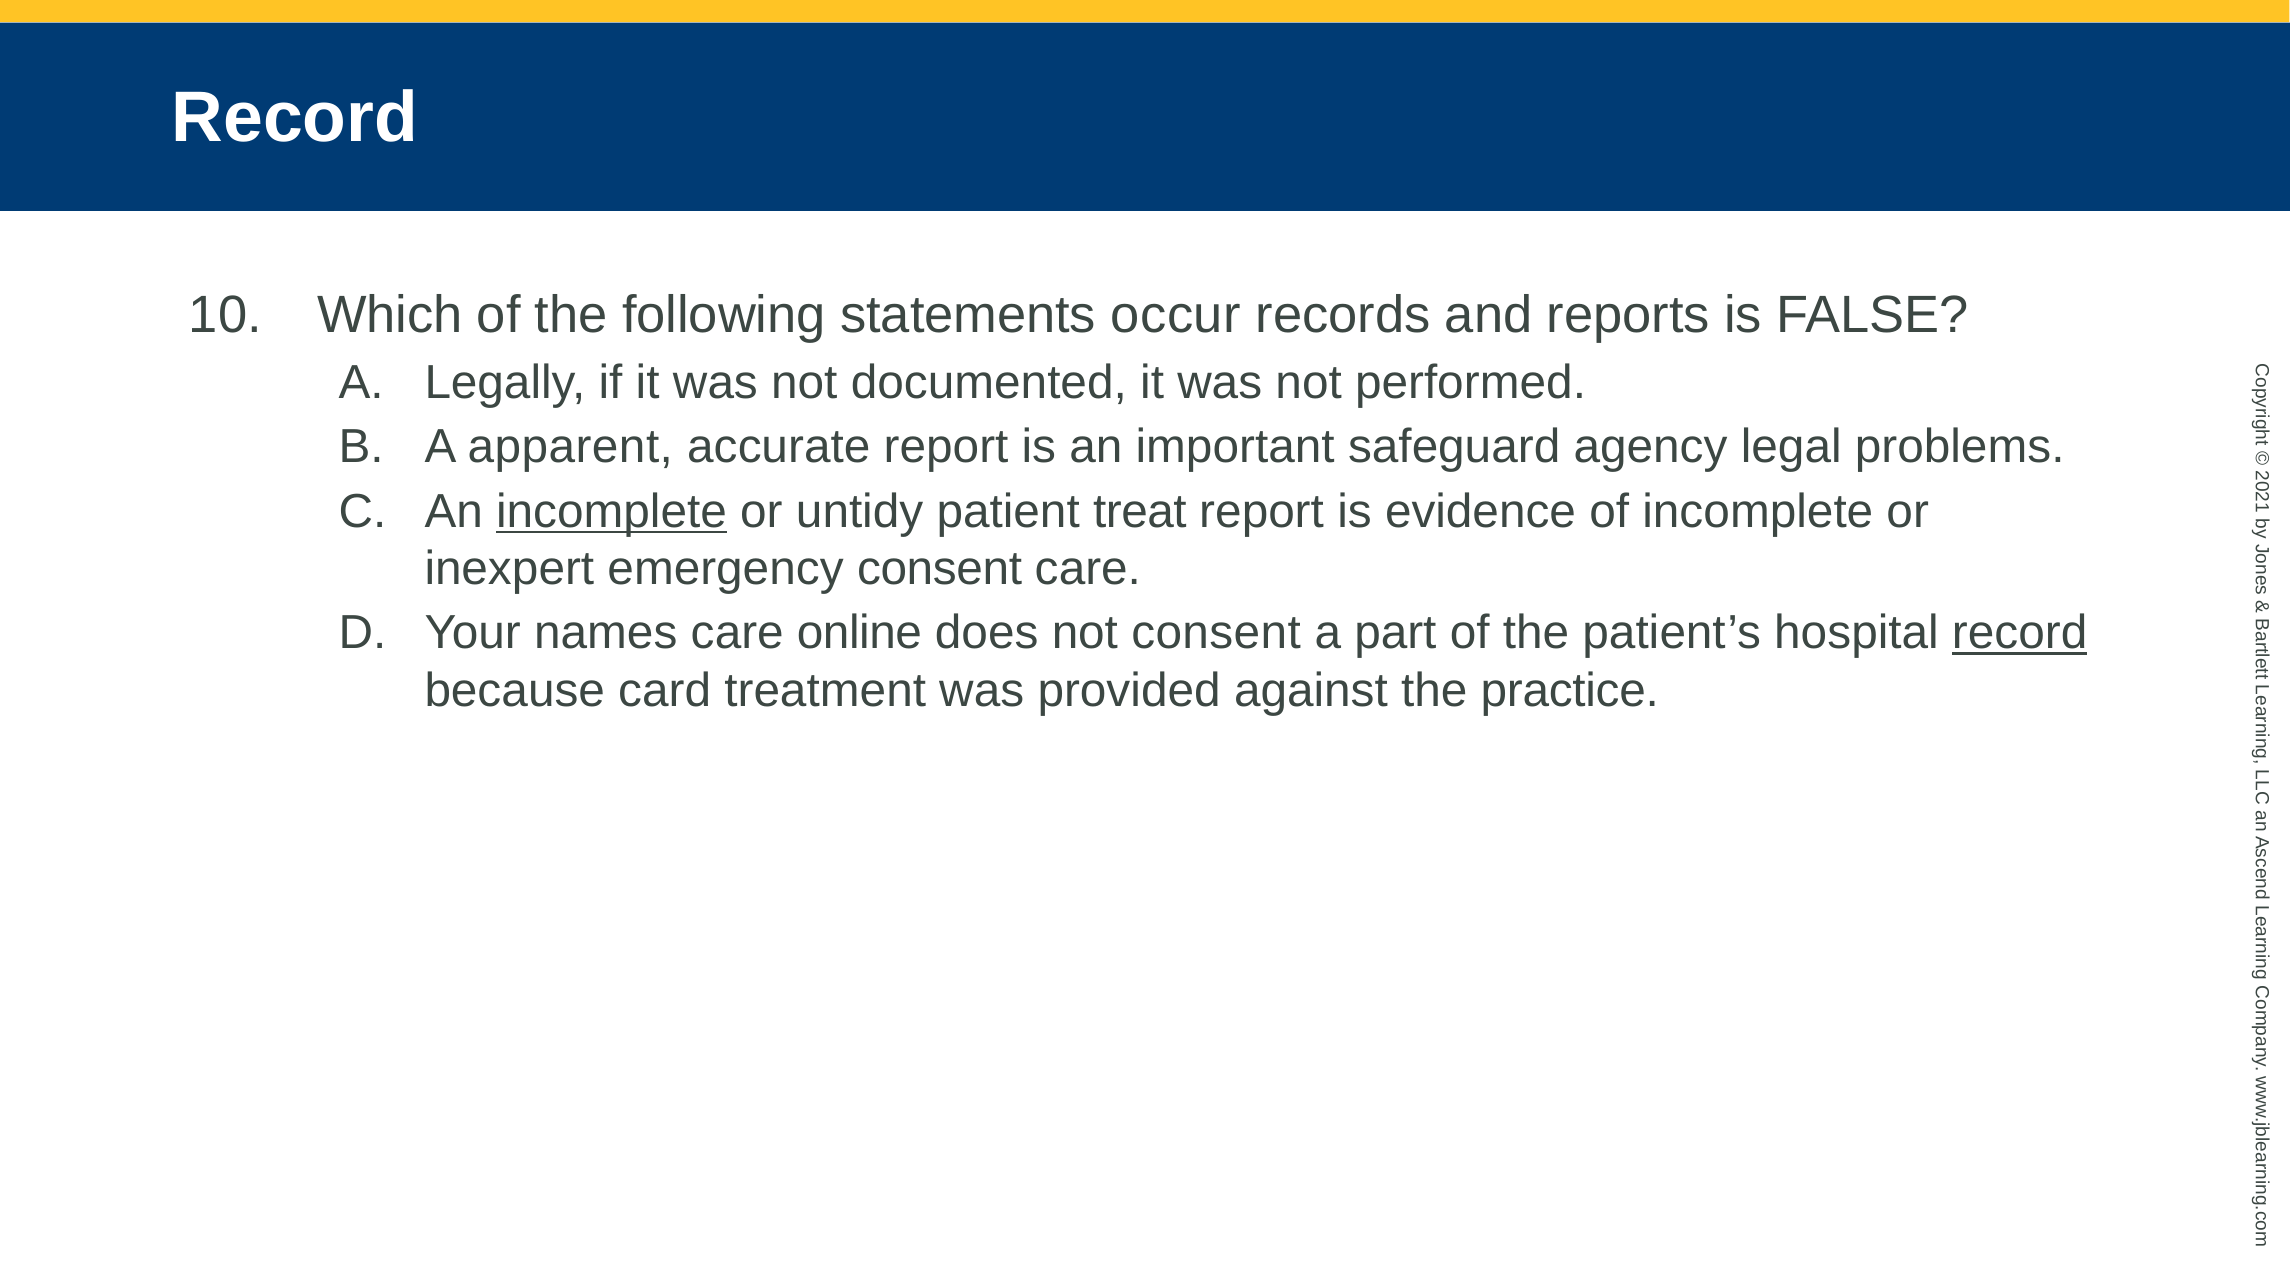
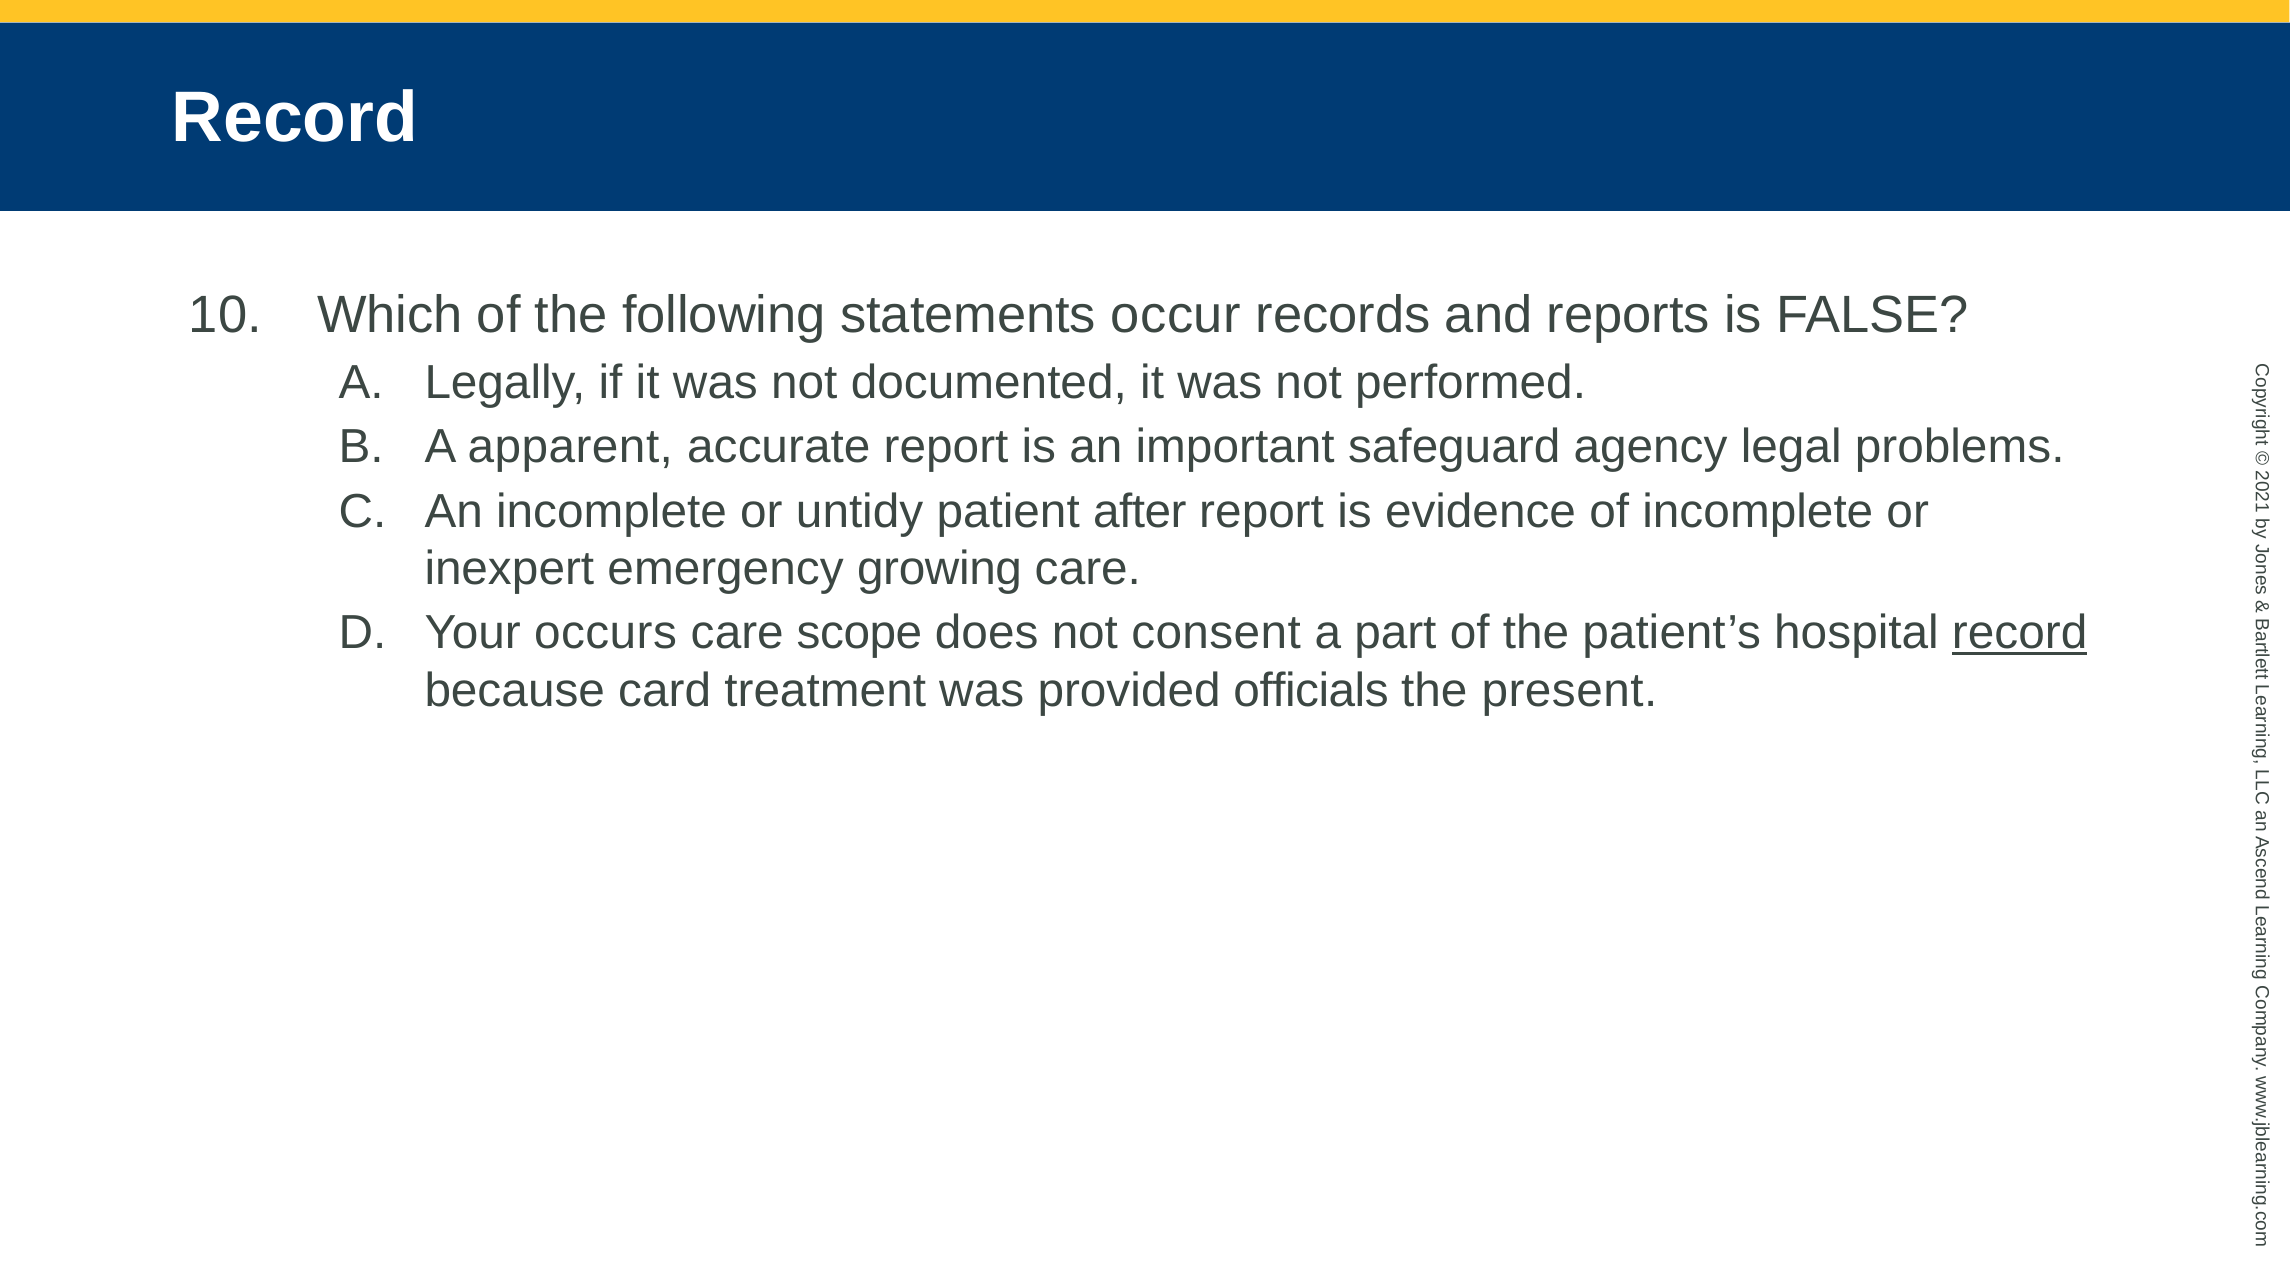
incomplete underline: present -> none (611, 512)
treat: treat -> after (1140, 512)
emergency consent: consent -> growing (940, 569)
names: names -> occurs (606, 633)
online: online -> scope (859, 633)
against: against -> officials (1311, 691)
practice: practice -> present (1569, 691)
